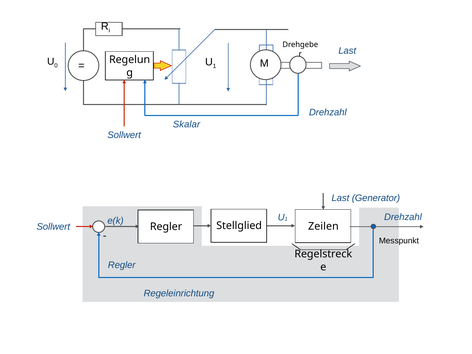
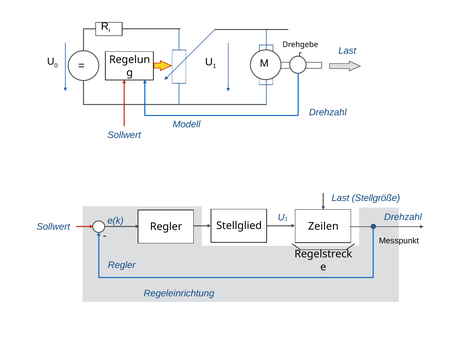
Skalar: Skalar -> Modell (187, 124)
Generator: Generator -> Stellgröße (376, 198)
